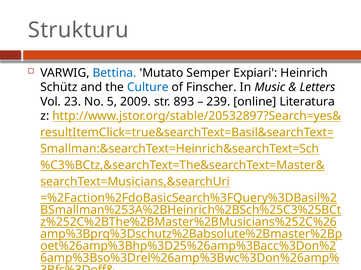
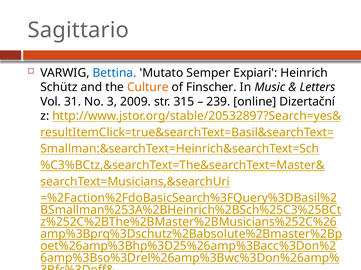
Strukturu: Strukturu -> Sagittario (78, 30)
Culture colour: blue -> orange (148, 87)
Vol 23: 23 -> 31 (73, 102)
5: 5 -> 3 (112, 102)
893: 893 -> 315 (184, 102)
Literatura: Literatura -> Dizertační (307, 102)
